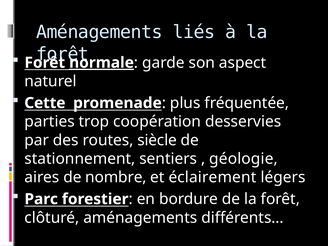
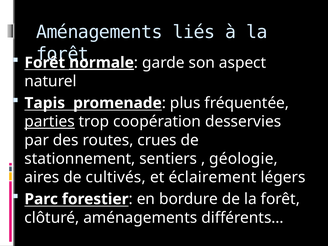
Cette: Cette -> Tapis (45, 103)
parties underline: none -> present (50, 122)
siècle: siècle -> crues (157, 140)
nombre: nombre -> cultivés (116, 177)
